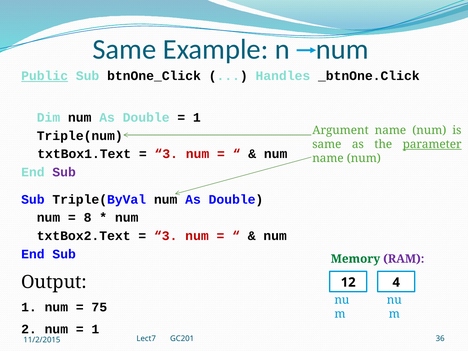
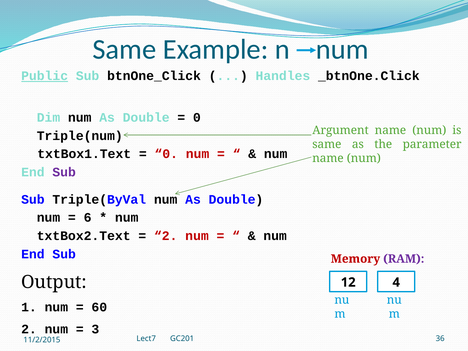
1: 1 -> 0 (197, 118)
parameter underline: present -> none (432, 144)
3: 3 -> 0 (166, 154)
8: 8 -> 6 (88, 218)
3: 3 -> 2 (166, 236)
Memory colour: green -> red (355, 259)
75: 75 -> 60 (99, 307)
1: 1 -> 3 (95, 329)
